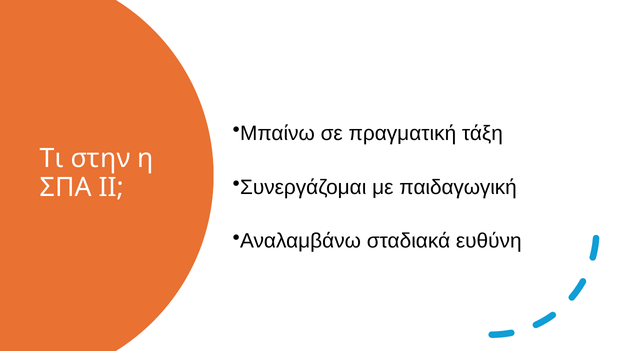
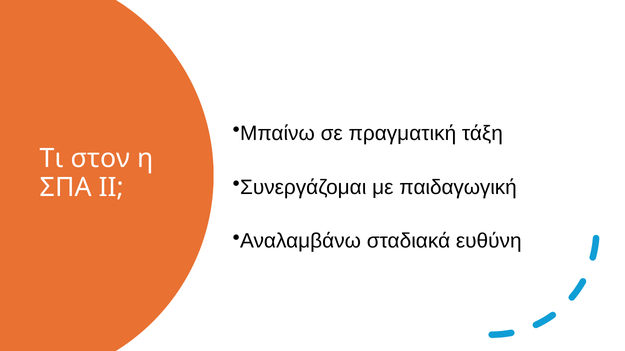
στην: στην -> στον (100, 159)
